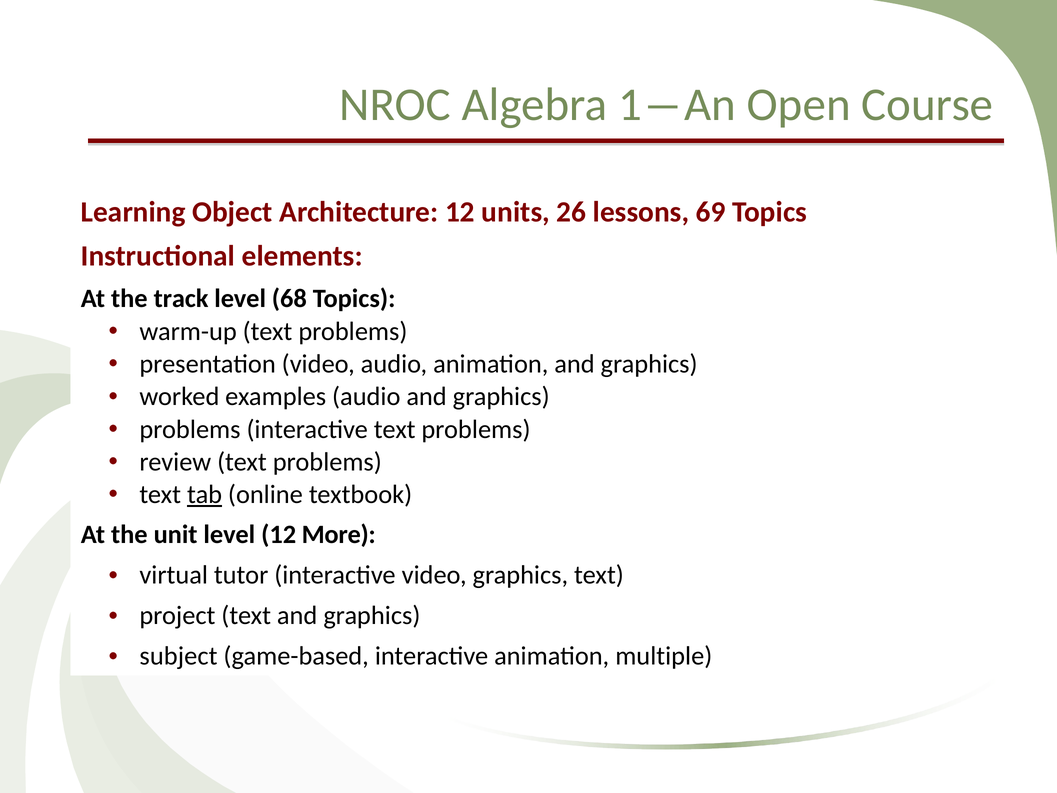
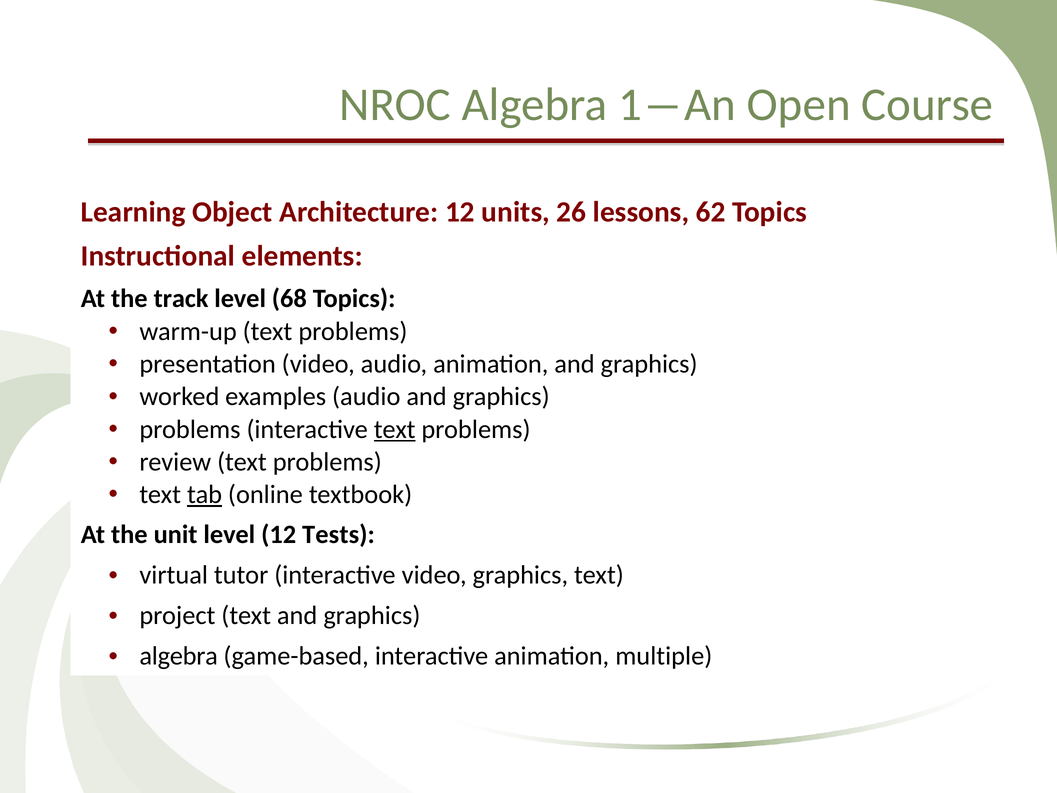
69: 69 -> 62 (711, 212)
text underline: none -> present (395, 429)
More: More -> Tests (339, 534)
subject: subject -> algebra (179, 656)
